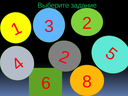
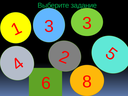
3 2: 2 -> 3 (87, 23)
